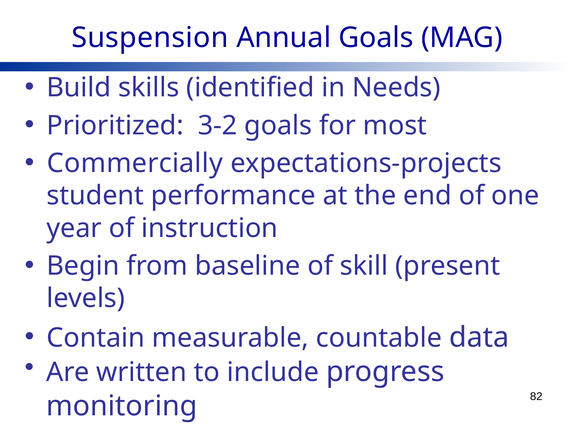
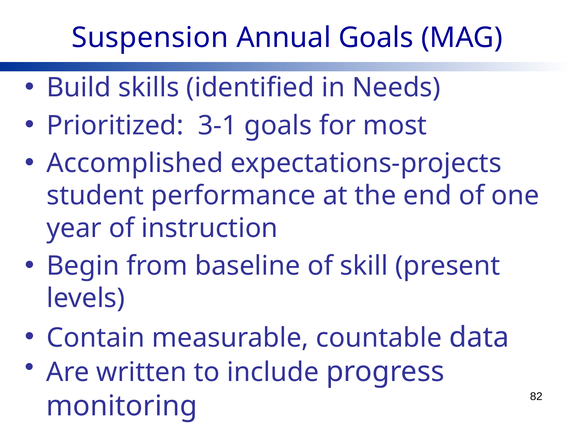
3-2: 3-2 -> 3-1 (218, 125)
Commercially: Commercially -> Accomplished (135, 163)
